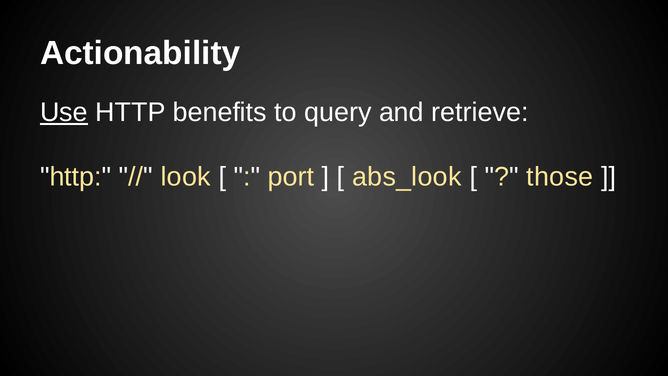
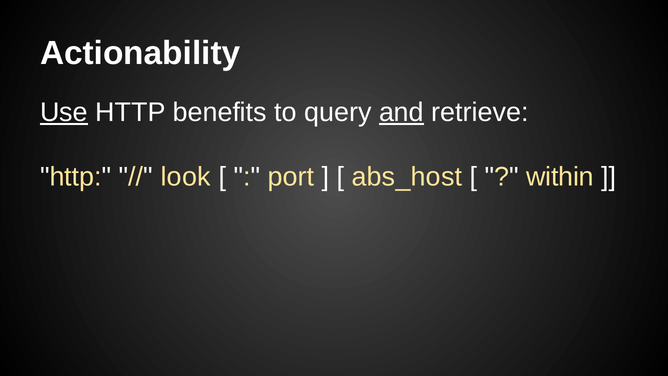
and underline: none -> present (401, 112)
abs_look: abs_look -> abs_host (407, 177)
those: those -> within (560, 177)
